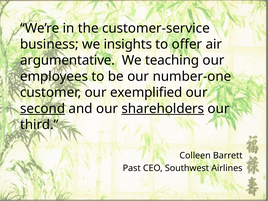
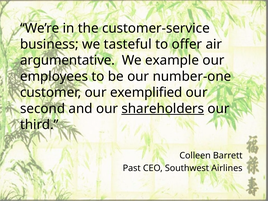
insights: insights -> tasteful (128, 44)
teaching: teaching -> example (172, 60)
second underline: present -> none (43, 109)
